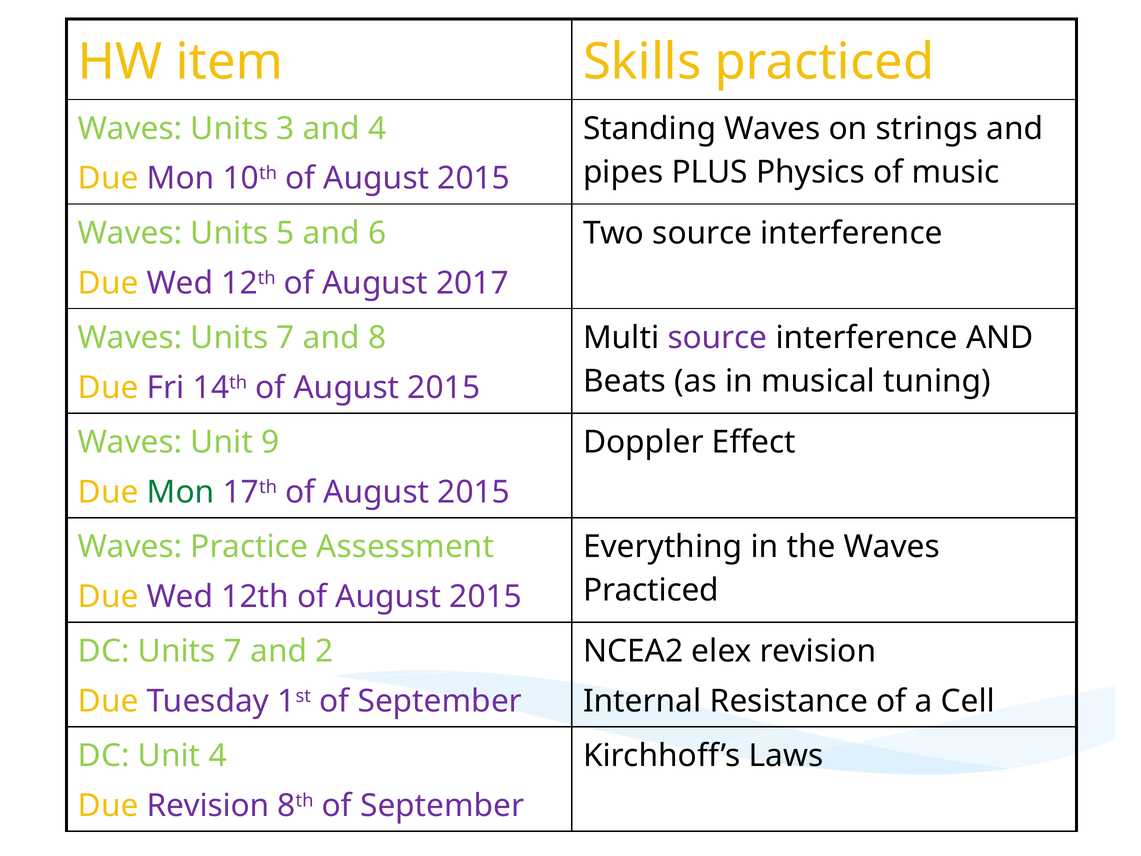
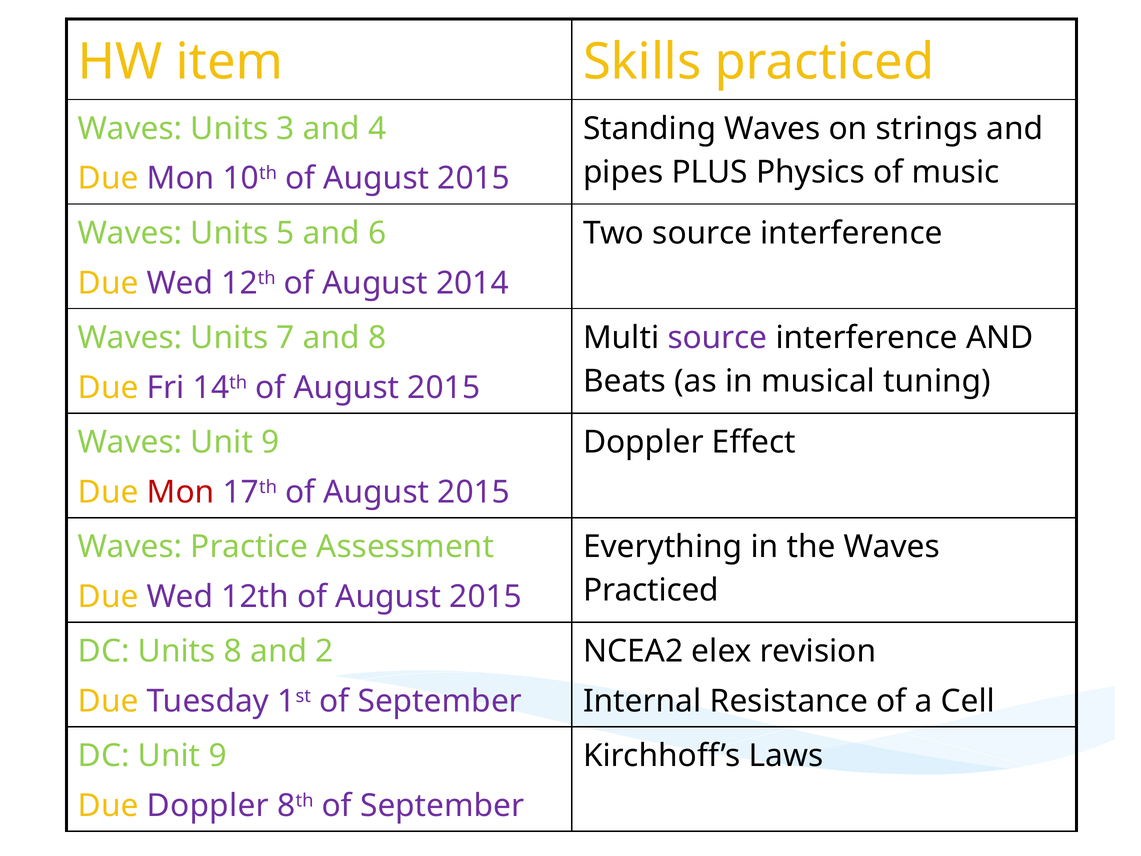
2017: 2017 -> 2014 (472, 283)
Mon colour: green -> red (181, 492)
DC Units 7: 7 -> 8 (233, 651)
DC Unit 4: 4 -> 9 (218, 756)
Due Revision: Revision -> Doppler (208, 805)
